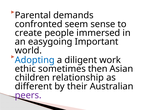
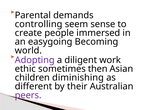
confronted: confronted -> controlling (39, 24)
Important: Important -> Becoming (97, 42)
Adopting colour: blue -> purple (35, 60)
relationship: relationship -> diminishing (78, 78)
